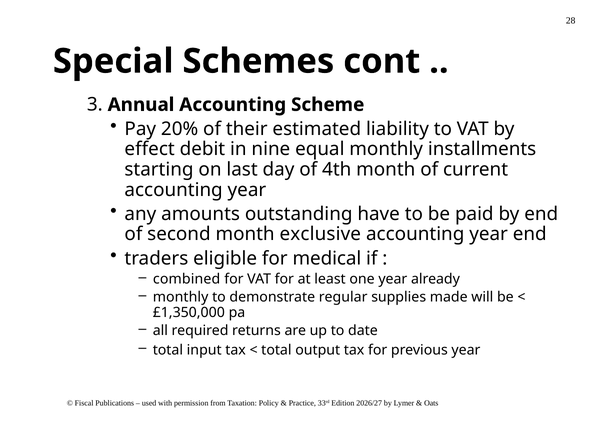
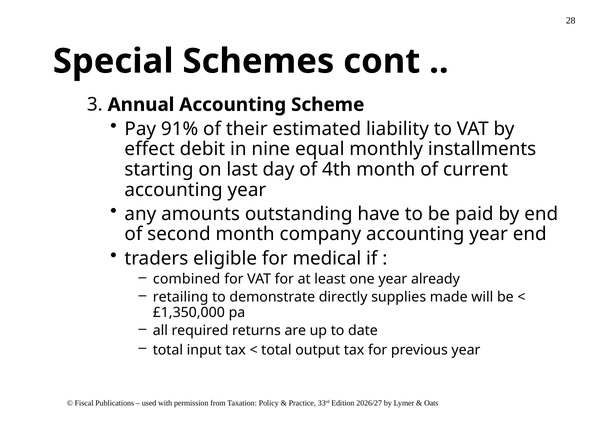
20%: 20% -> 91% (180, 129)
exclusive: exclusive -> company (320, 234)
monthly: monthly -> retailing (181, 297)
regular: regular -> directly (343, 297)
